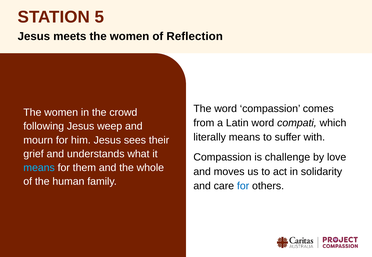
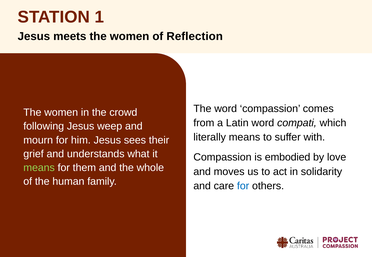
5: 5 -> 1 (99, 17)
challenge: challenge -> embodied (288, 158)
means colour: light blue -> light green (39, 168)
